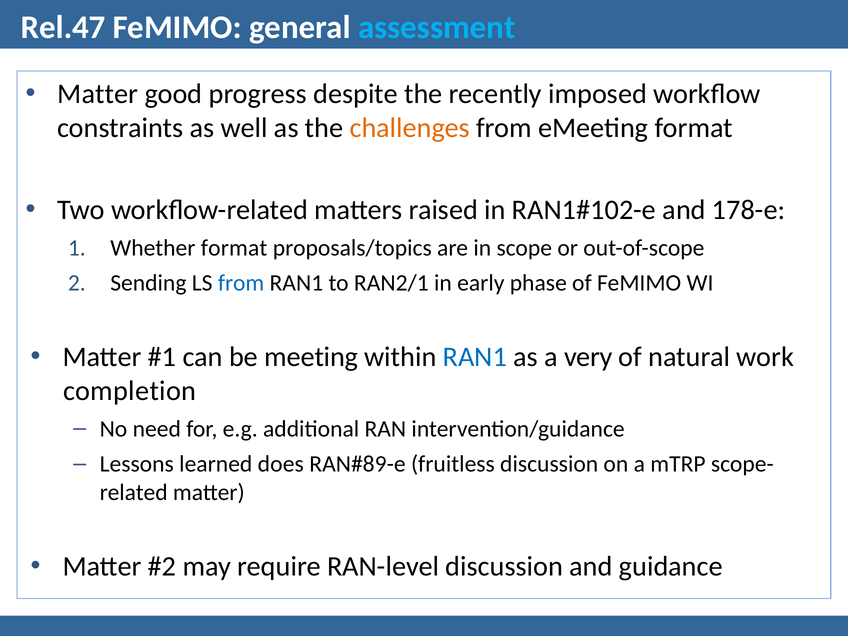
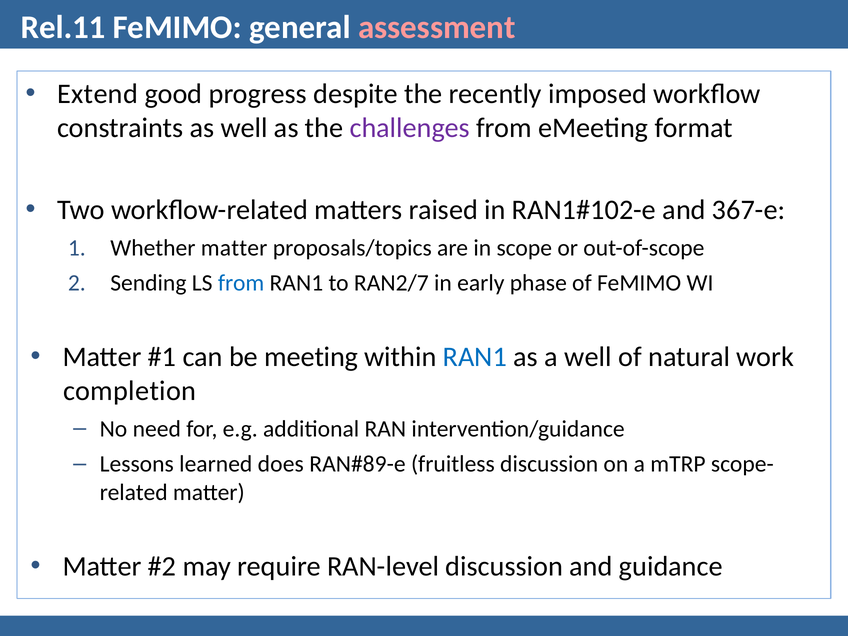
Rel.47: Rel.47 -> Rel.11 (63, 27)
assessment colour: light blue -> pink (437, 27)
Matter: Matter -> Extend (98, 94)
challenges colour: orange -> purple (410, 128)
178-e: 178-e -> 367-e (749, 210)
Whether format: format -> matter (234, 248)
RAN2/1: RAN2/1 -> RAN2/7 (391, 283)
a very: very -> well (588, 357)
